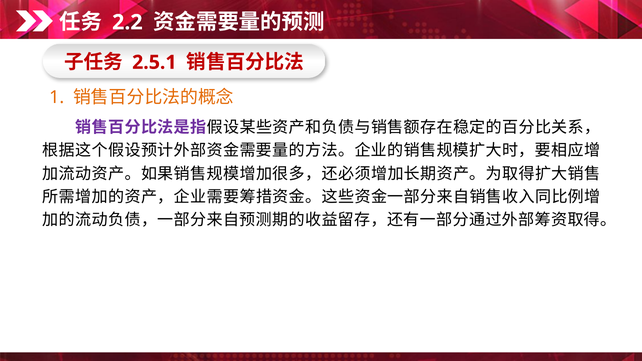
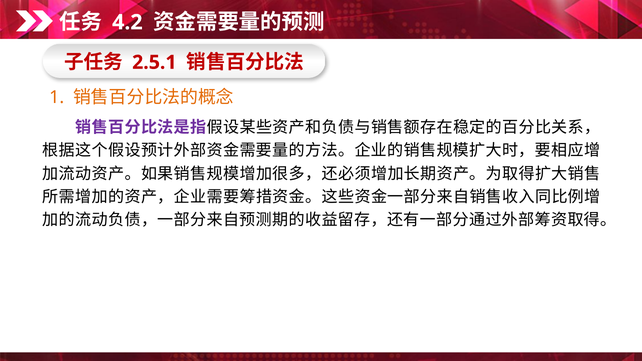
2.2: 2.2 -> 4.2 (127, 22)
